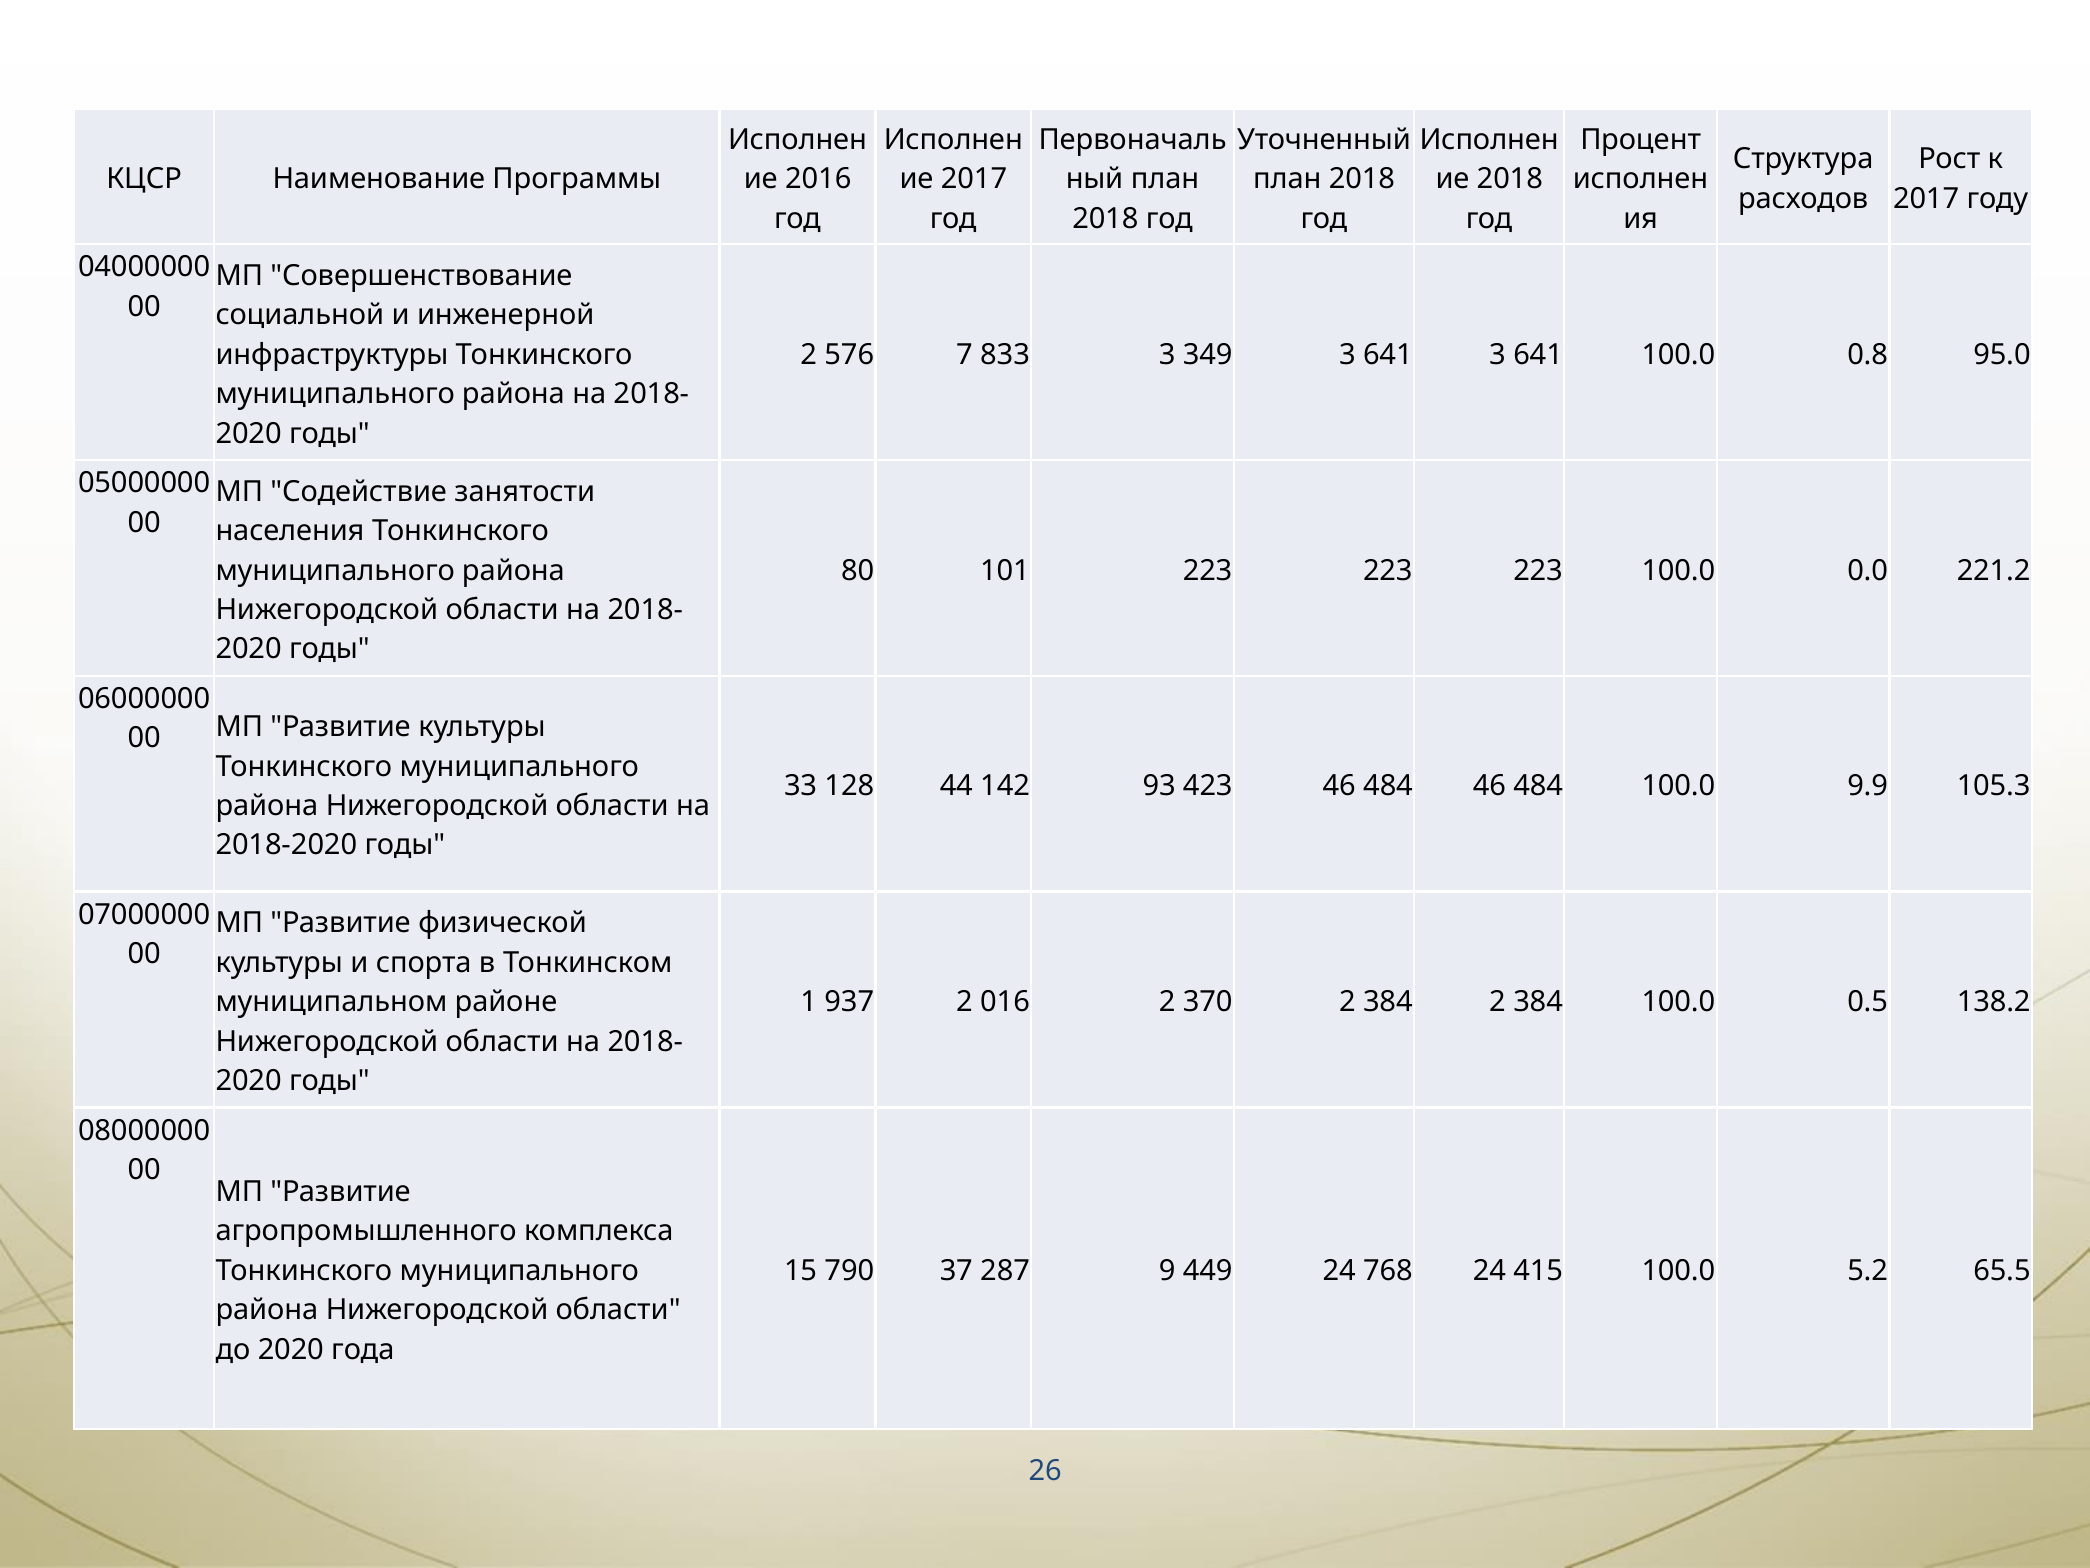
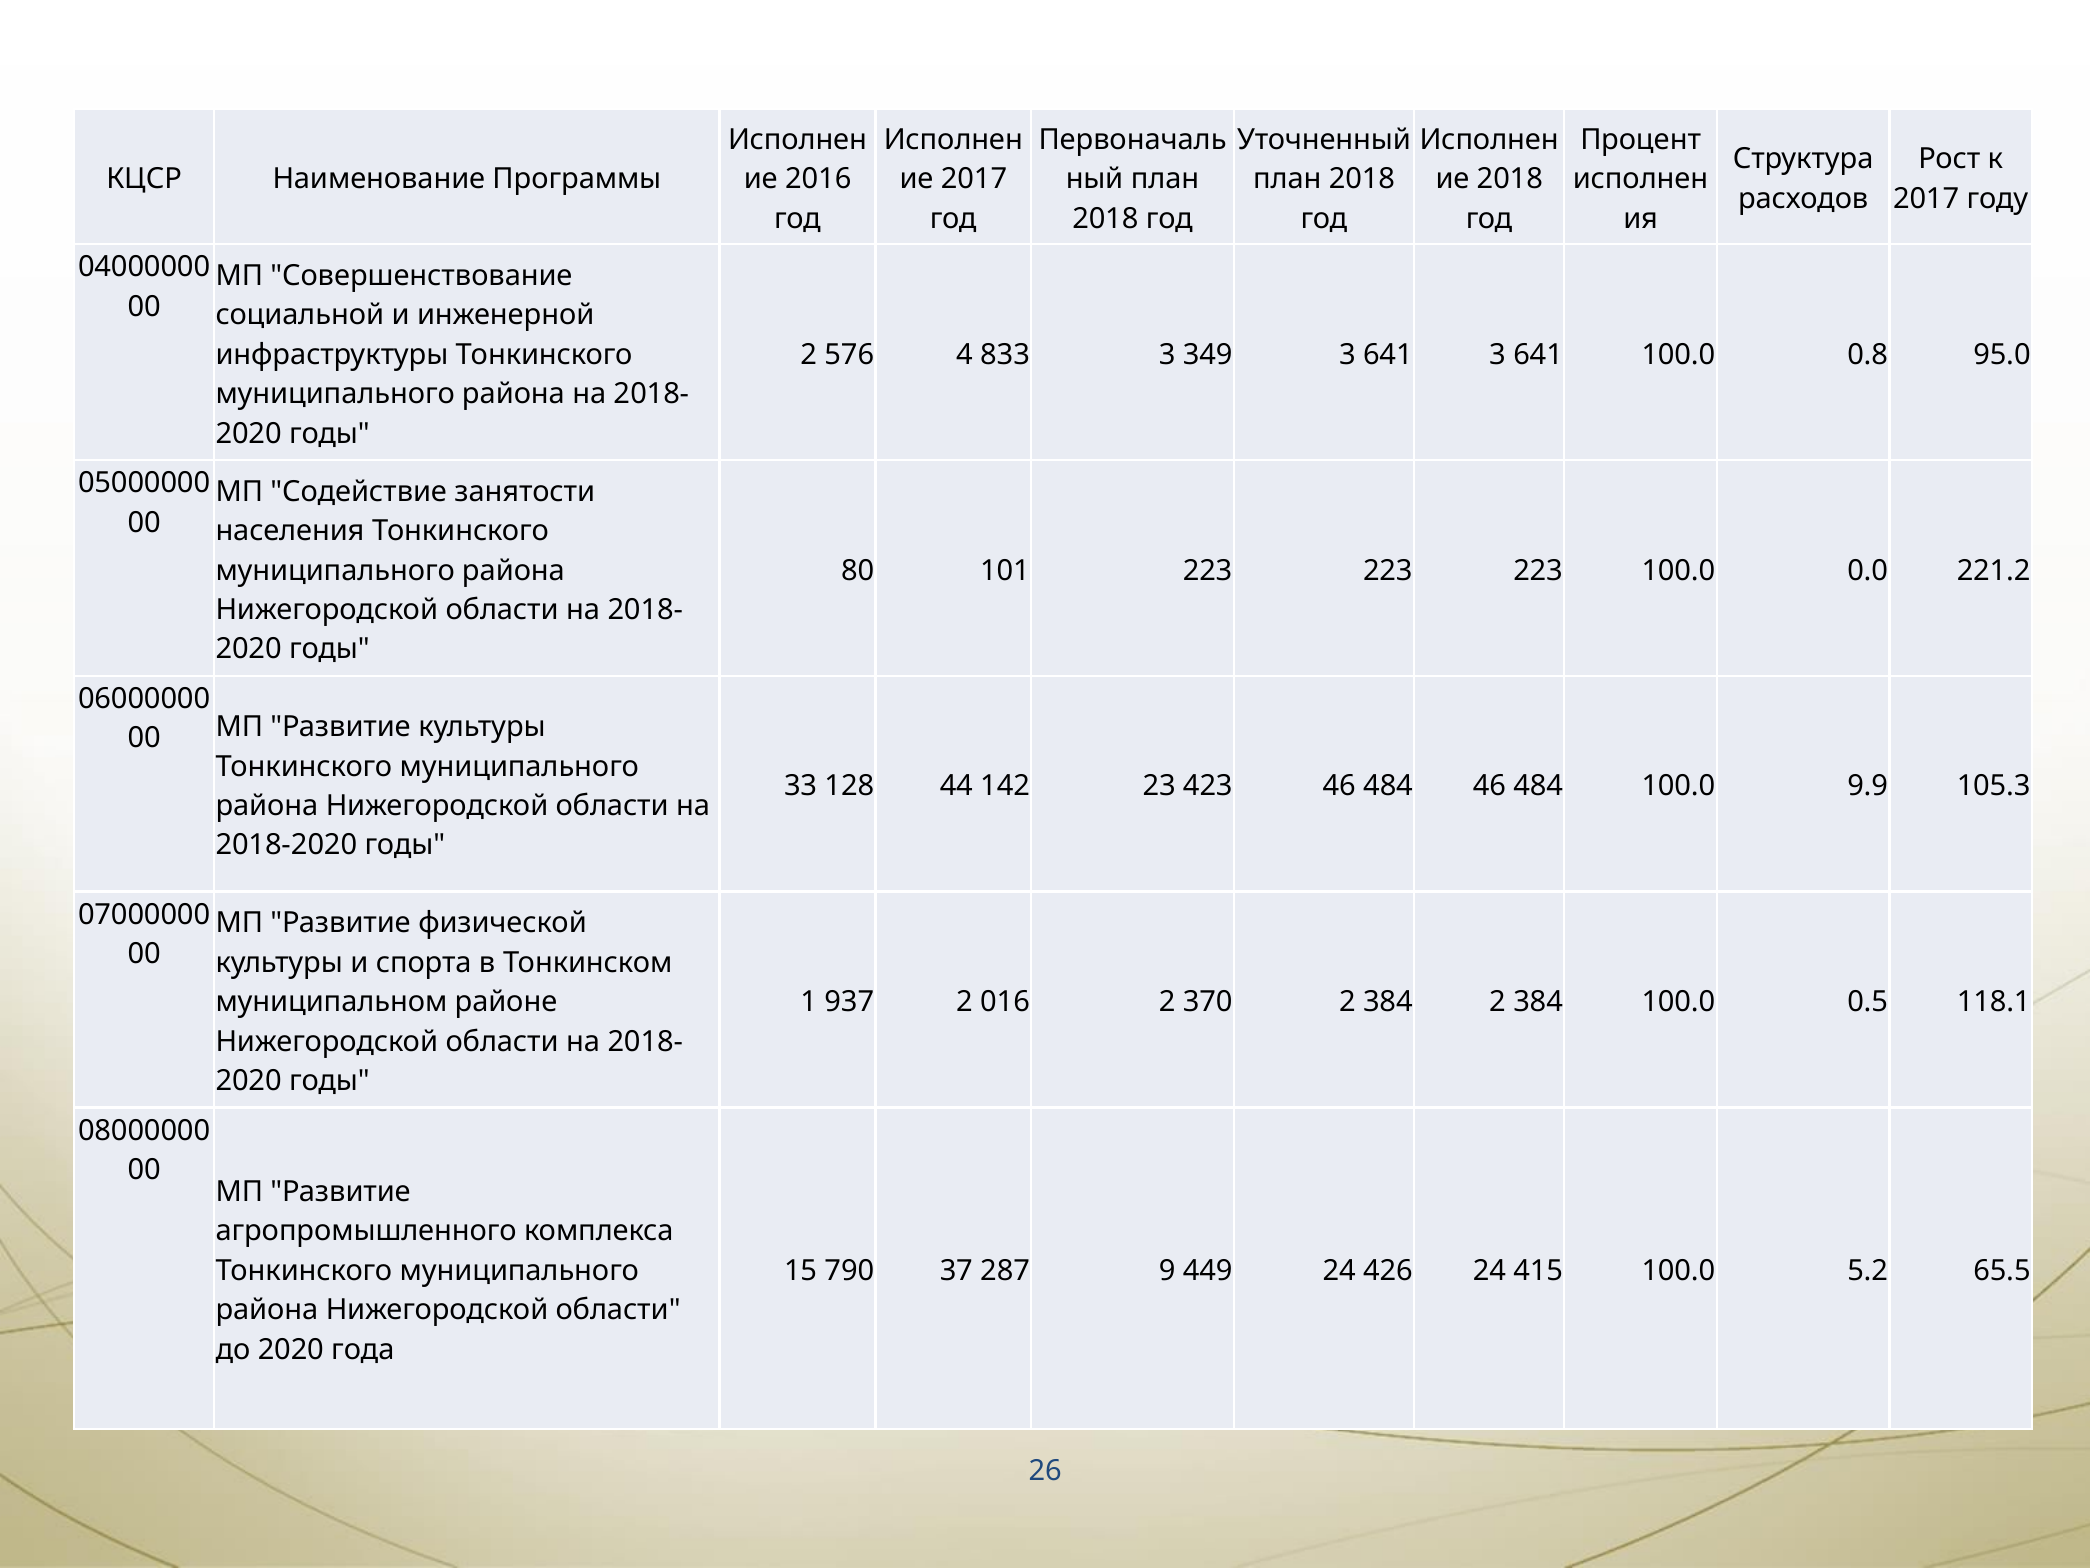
7: 7 -> 4 (965, 355)
93: 93 -> 23 (1159, 786)
138.2: 138.2 -> 118.1 (1994, 1002)
768: 768 -> 426 (1388, 1270)
